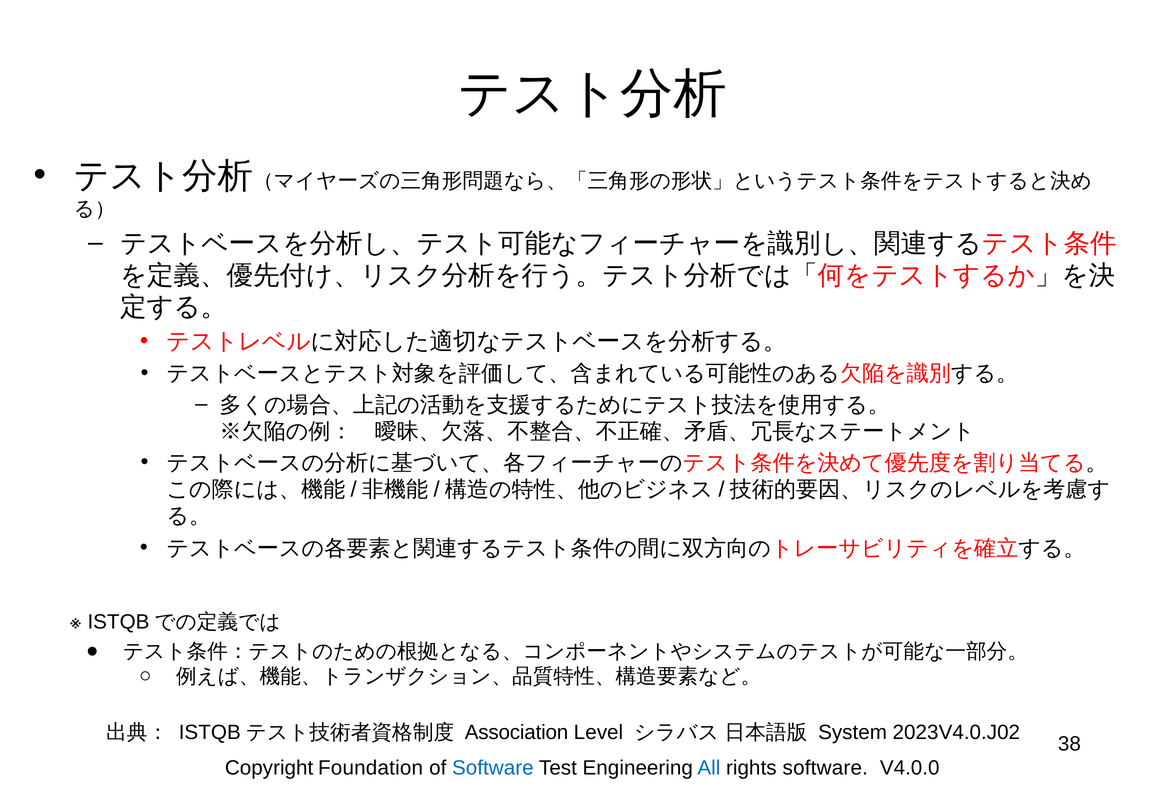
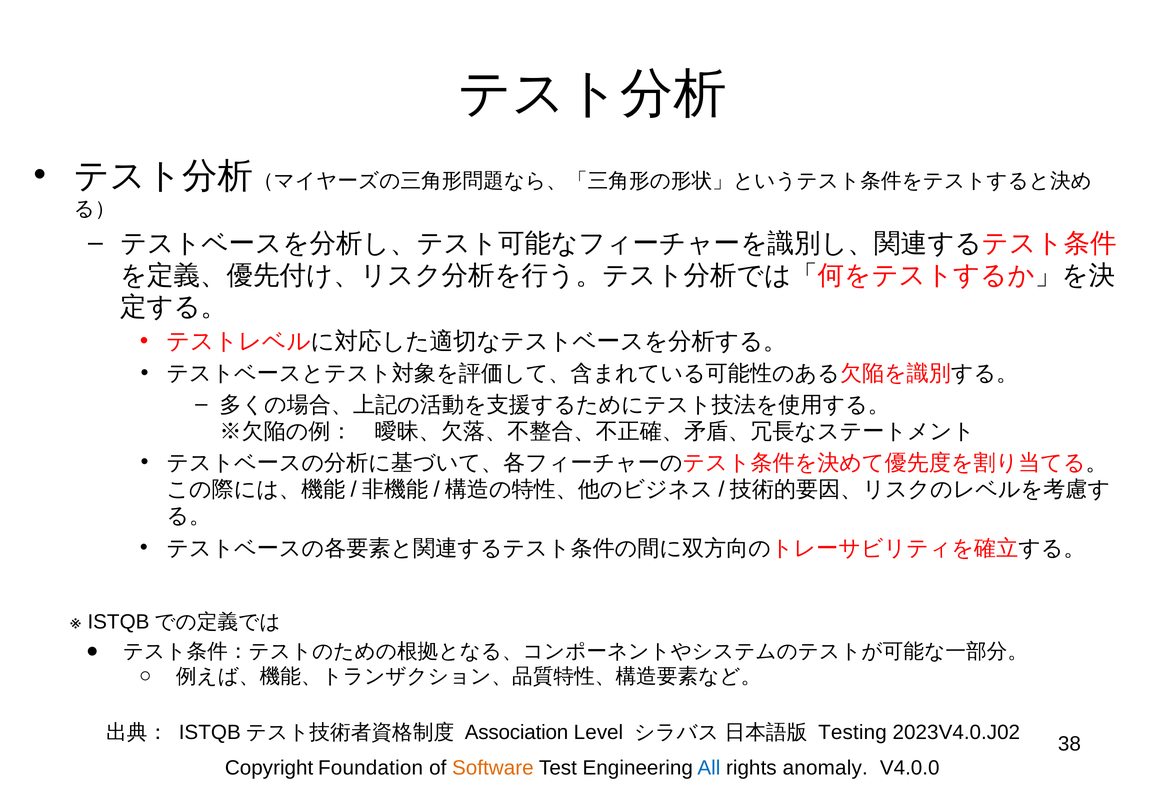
System: System -> Testing (852, 732)
Software colour: blue -> orange (493, 768)
rights software: software -> anomaly (825, 768)
